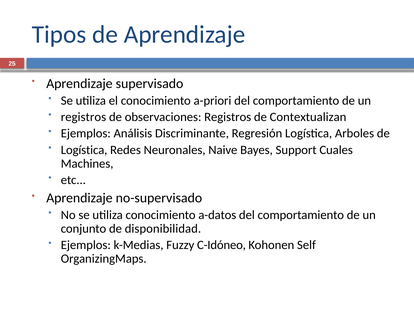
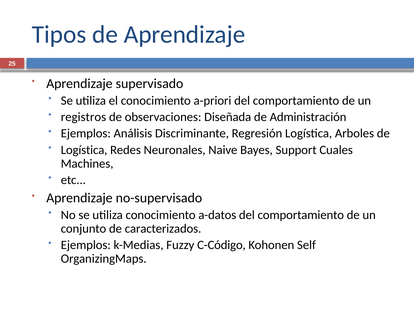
observaciones Registros: Registros -> Diseñada (228, 117)
Contextualizan: Contextualizan -> Administración (308, 117)
disponibilidad: disponibilidad -> caracterizados (163, 229)
C-Idóneo: C-Idóneo -> C-Código (221, 245)
